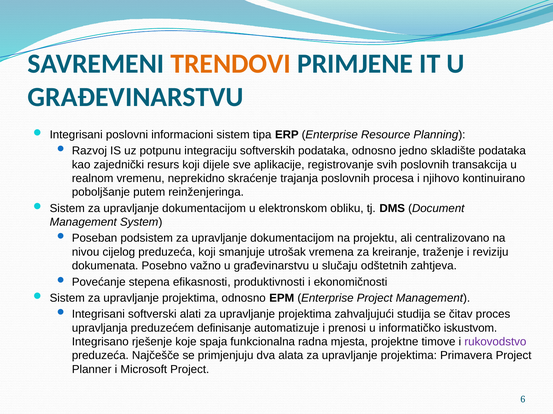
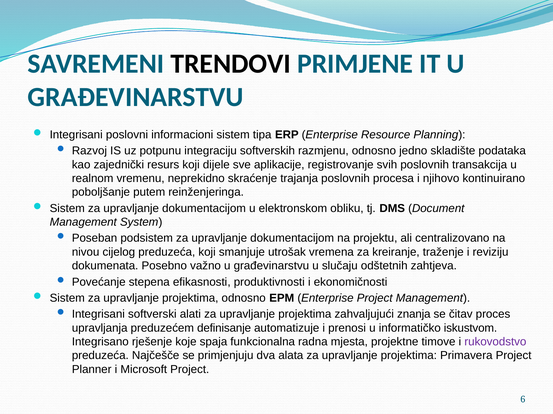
TRENDOVI colour: orange -> black (231, 64)
softverskih podataka: podataka -> razmjenu (323, 151)
studija: studija -> znanja (414, 315)
